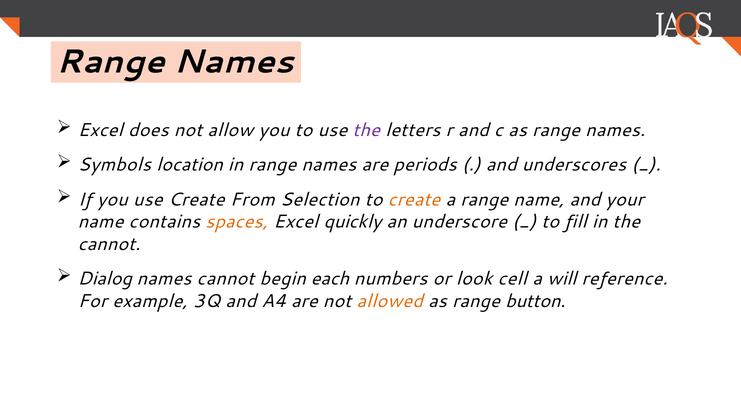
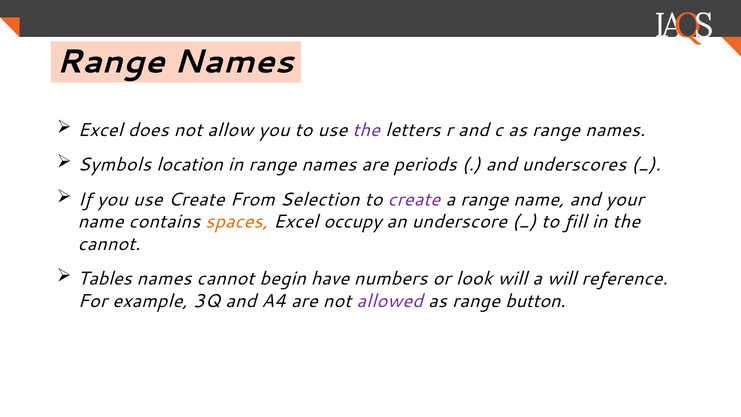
create colour: orange -> purple (414, 199)
quickly: quickly -> occupy (353, 222)
Dialog: Dialog -> Tables (105, 279)
each: each -> have (330, 279)
look cell: cell -> will (512, 279)
allowed colour: orange -> purple (390, 301)
